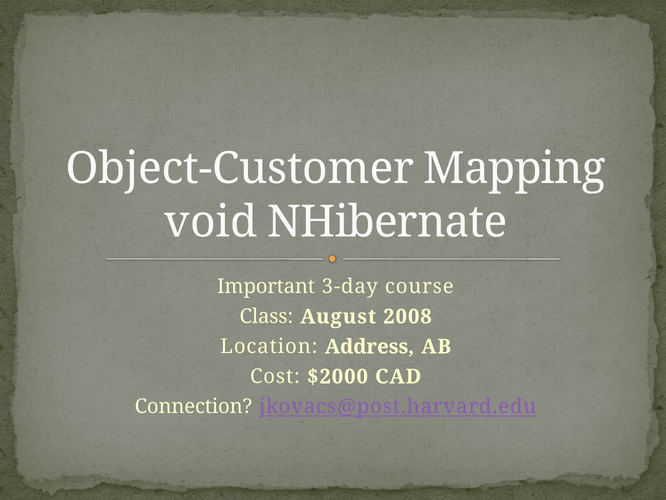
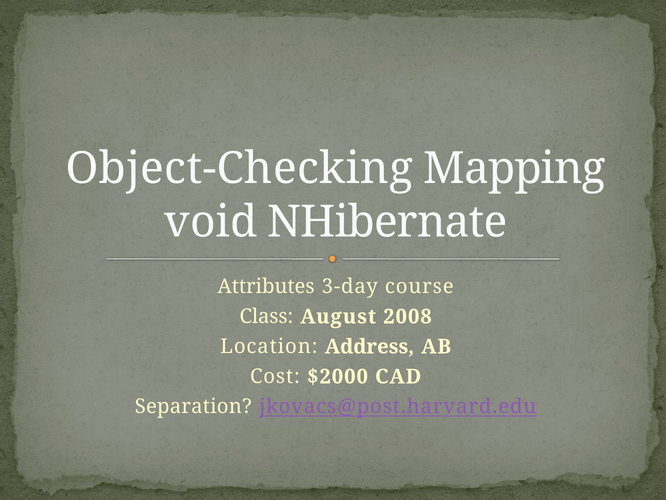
Object-Customer: Object-Customer -> Object-Checking (239, 169)
Important: Important -> Attributes (266, 286)
Connection: Connection -> Separation (193, 406)
